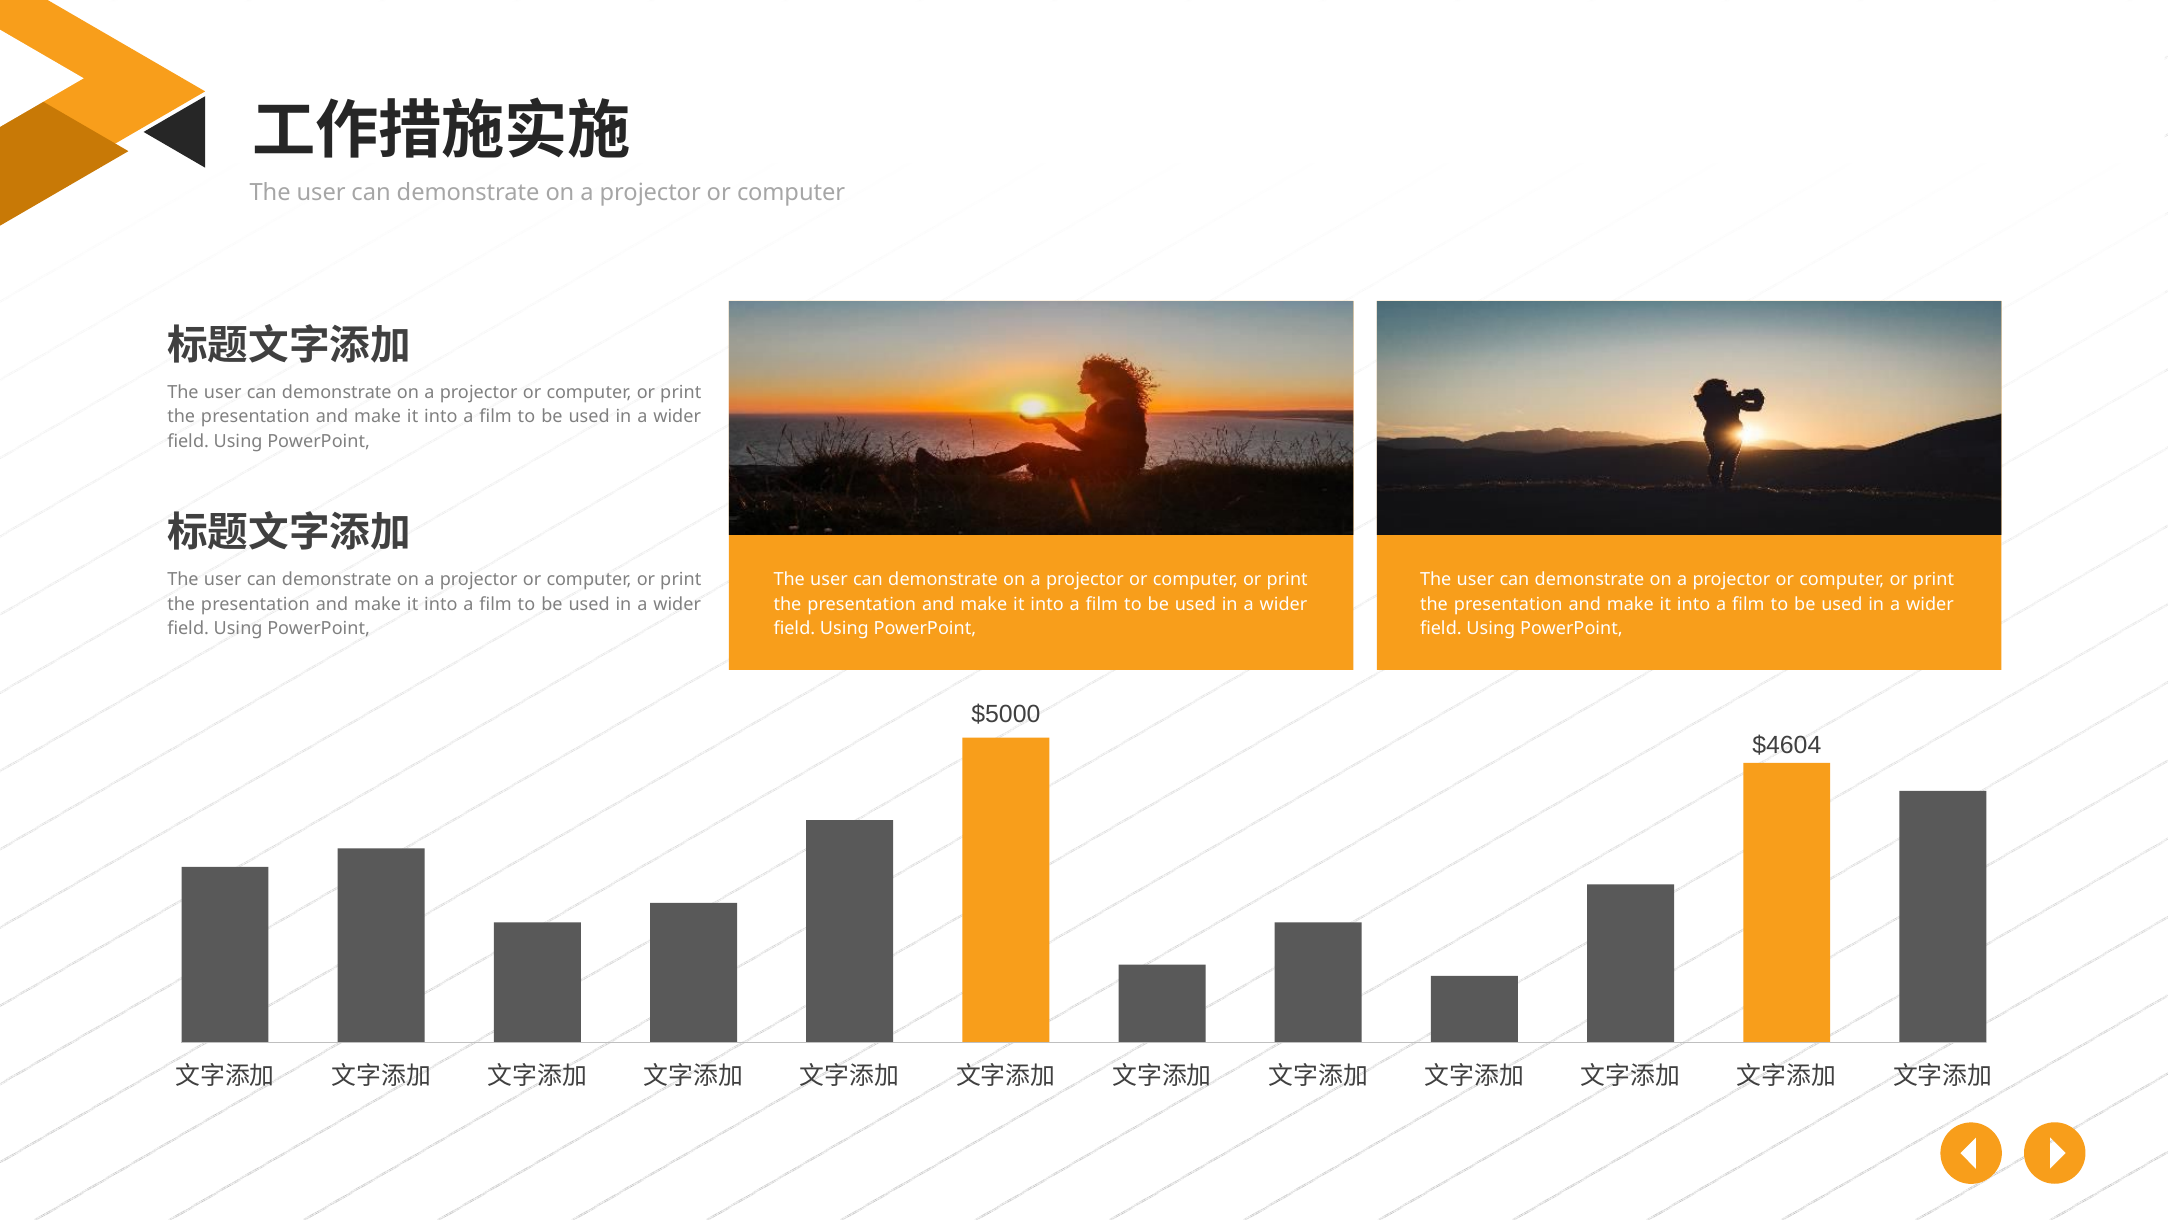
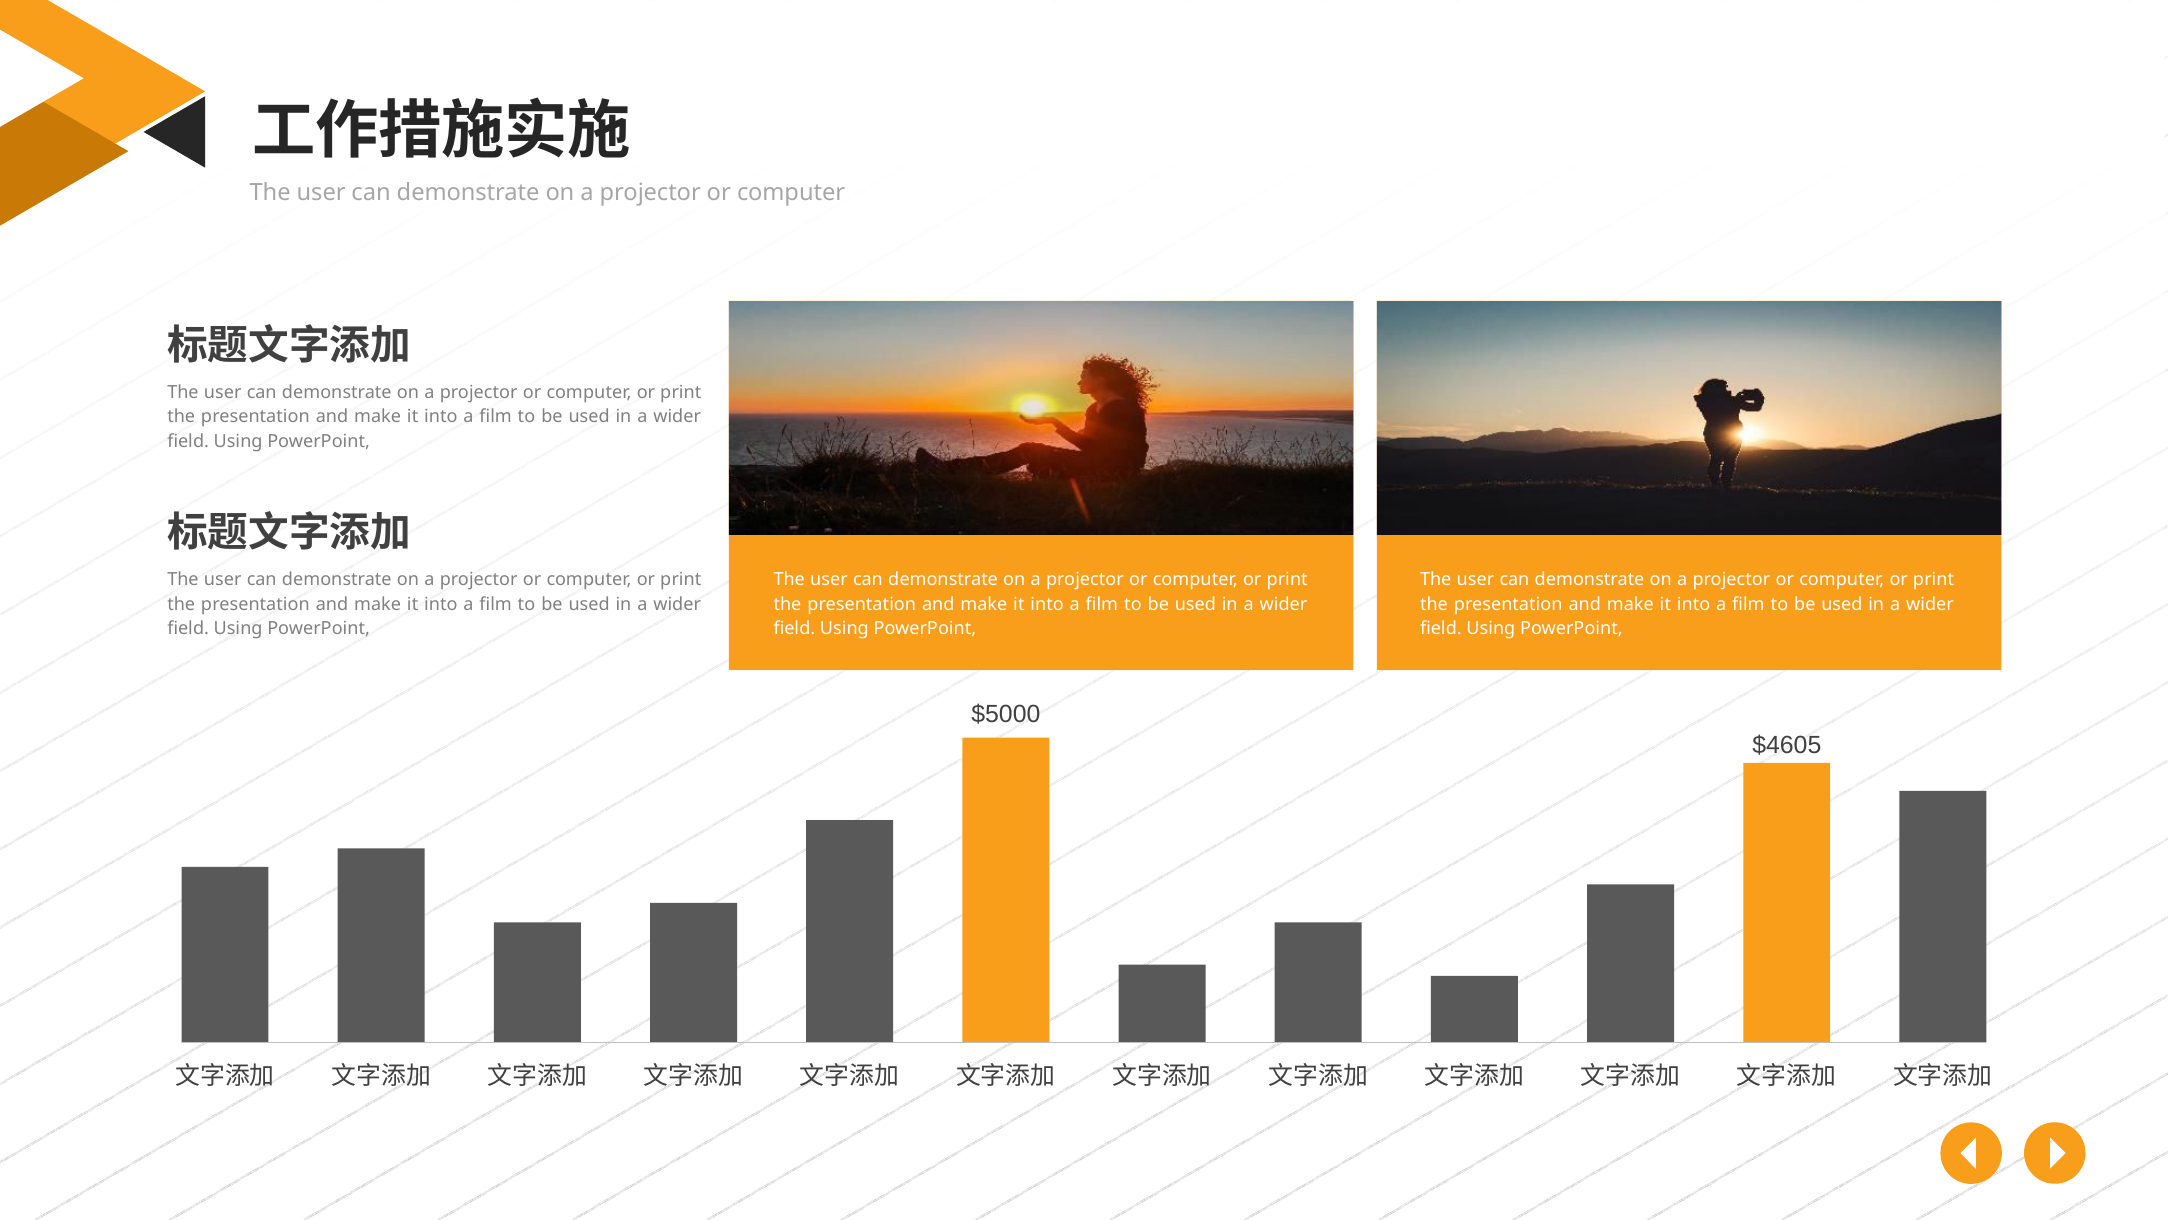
$4604: $4604 -> $4605 (1787, 745)
